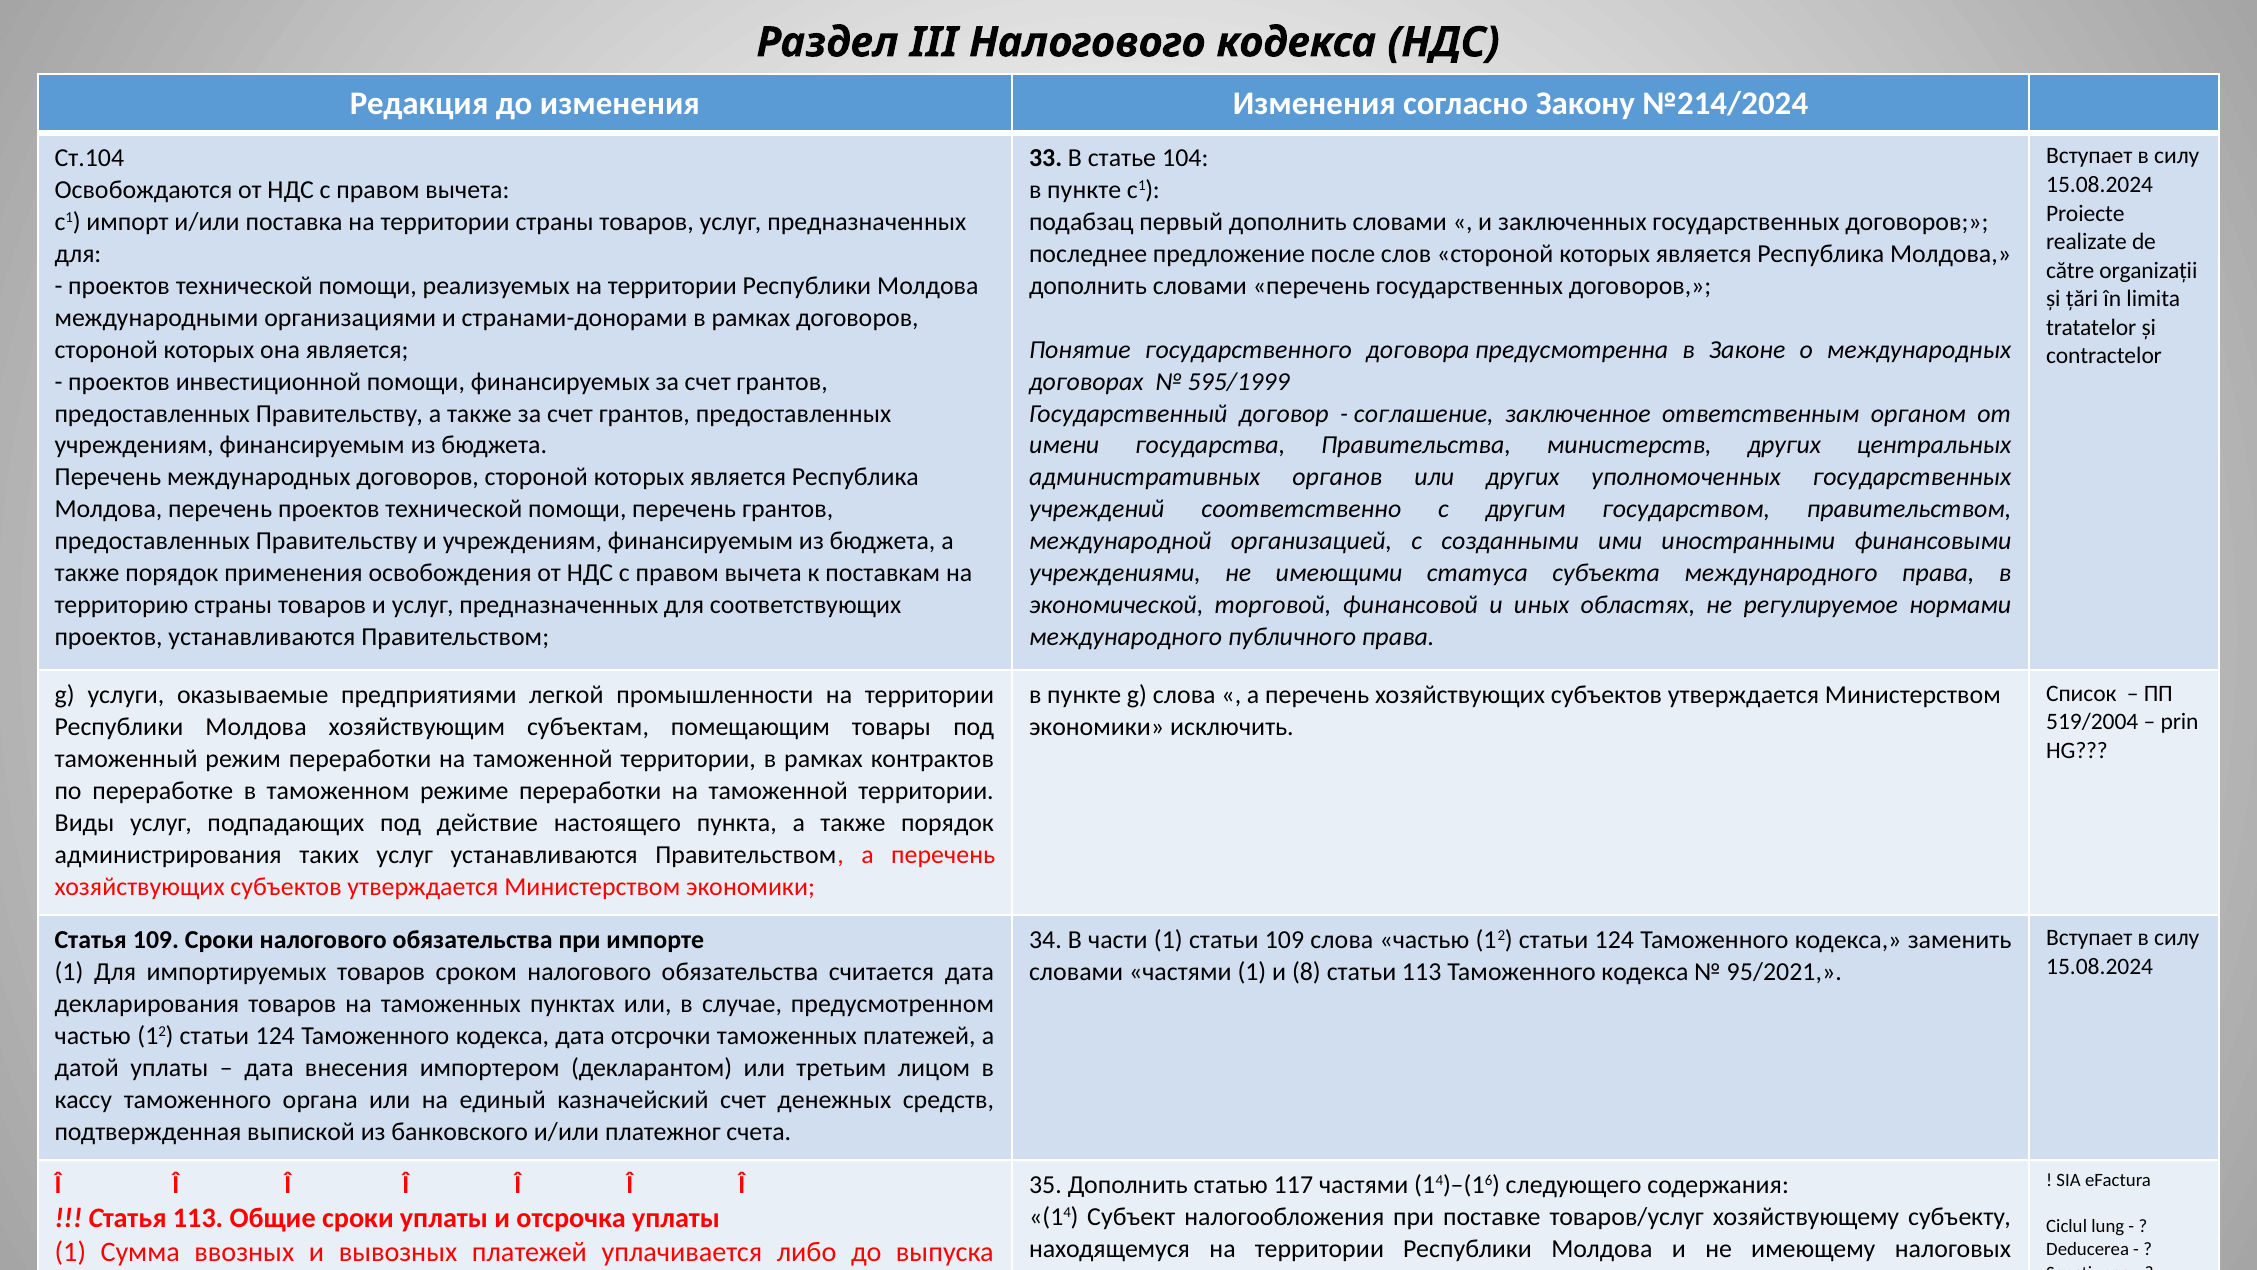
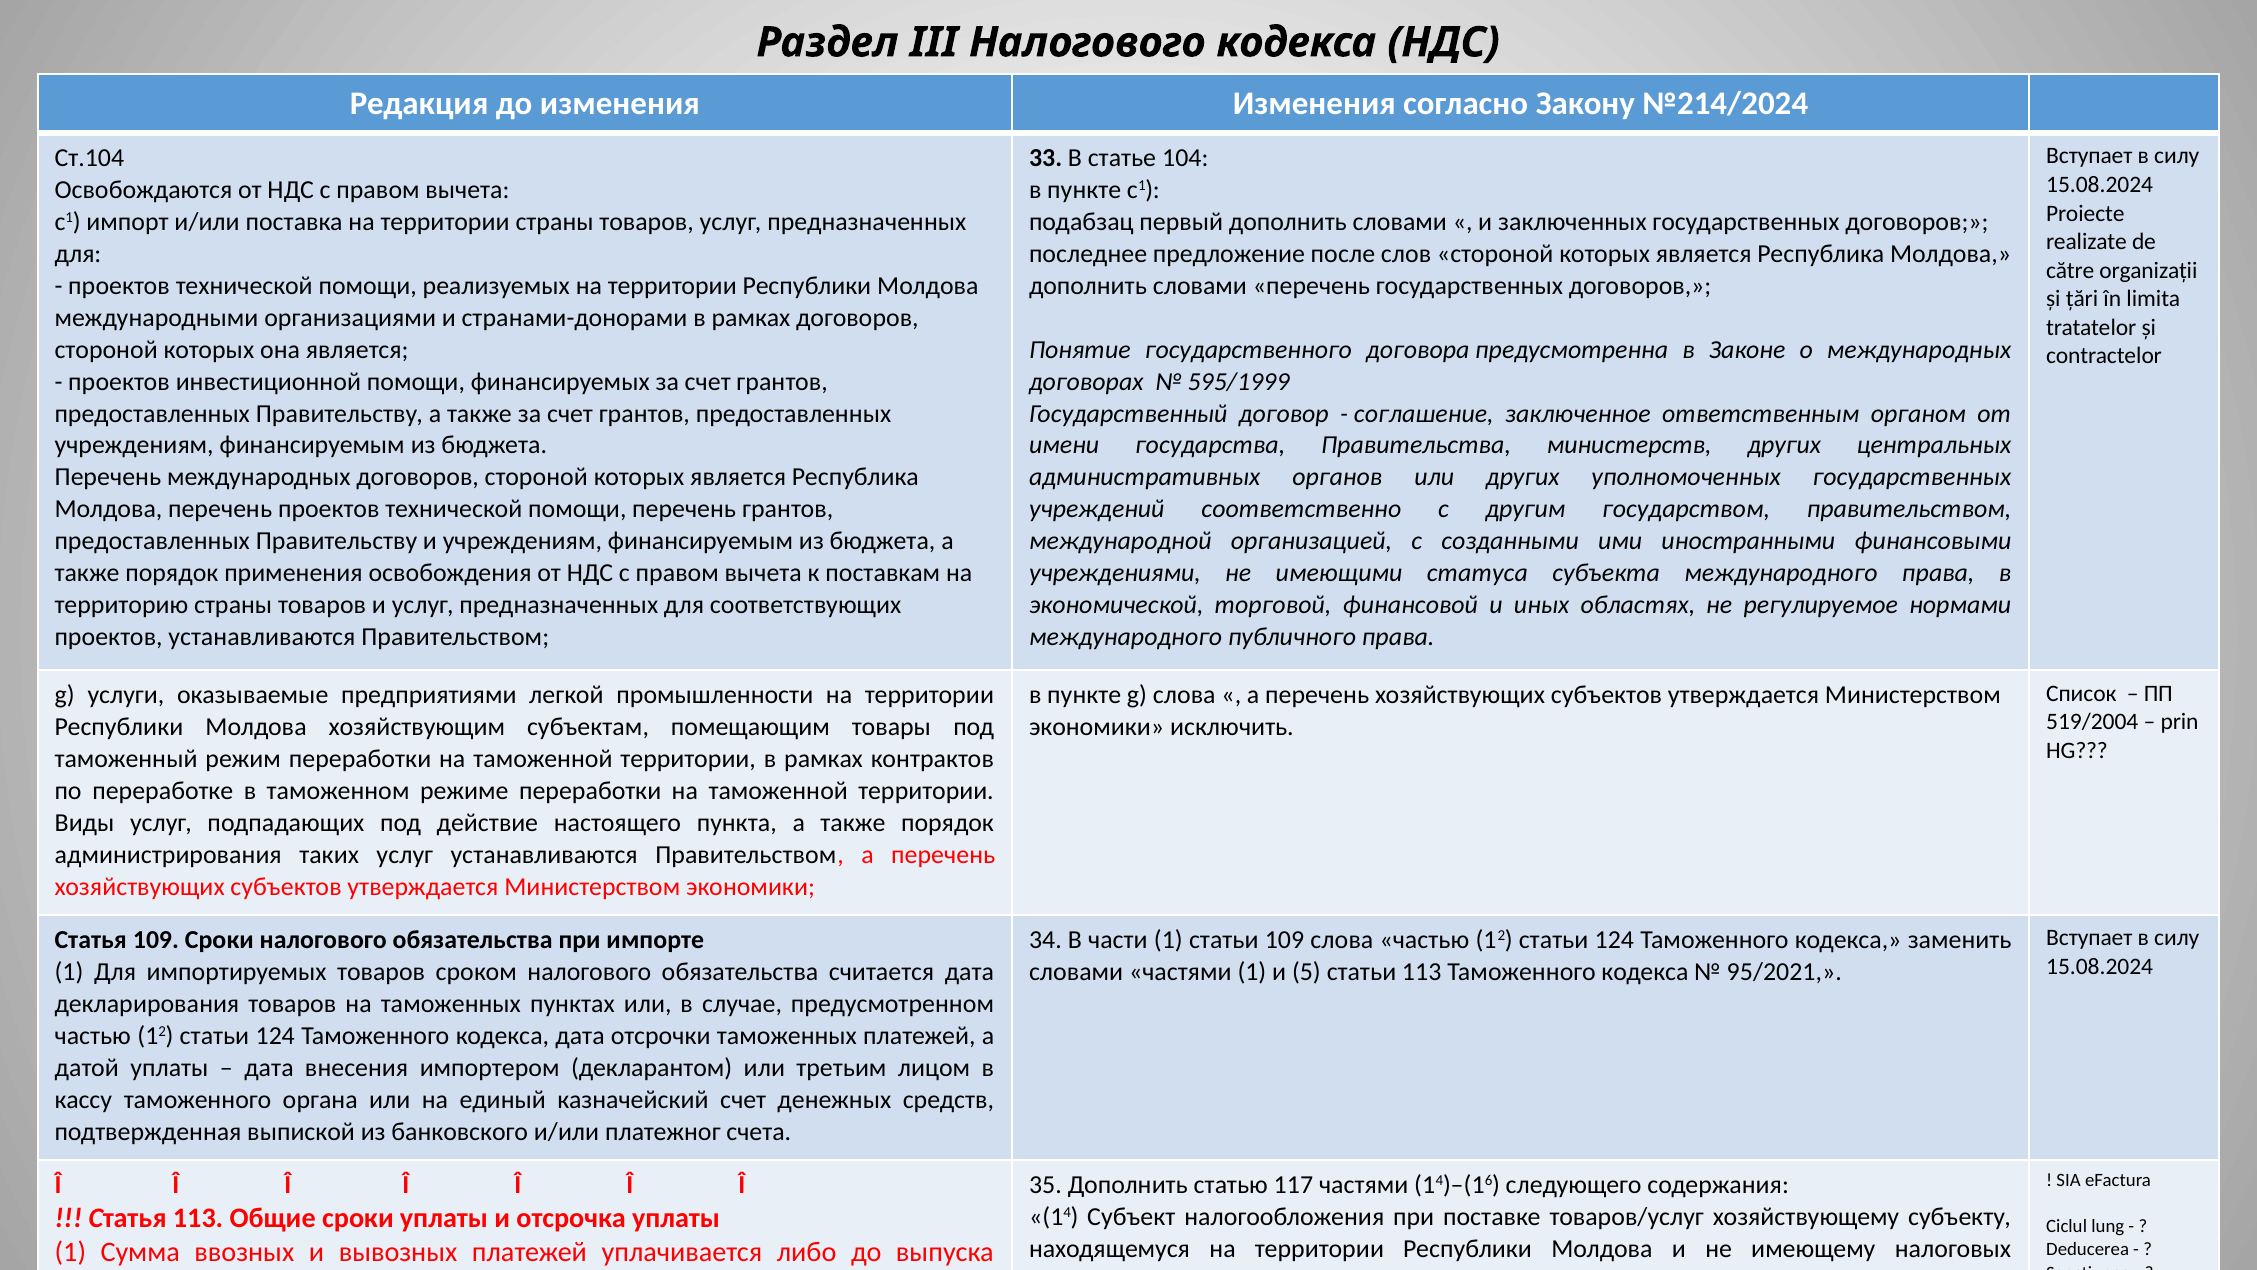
и 8: 8 -> 5 (1306, 972)
